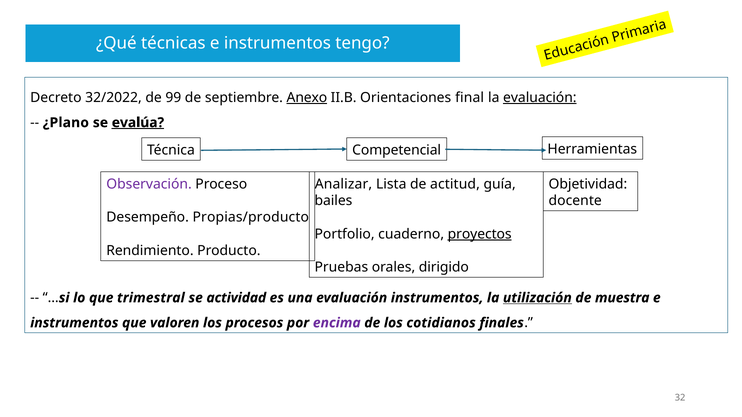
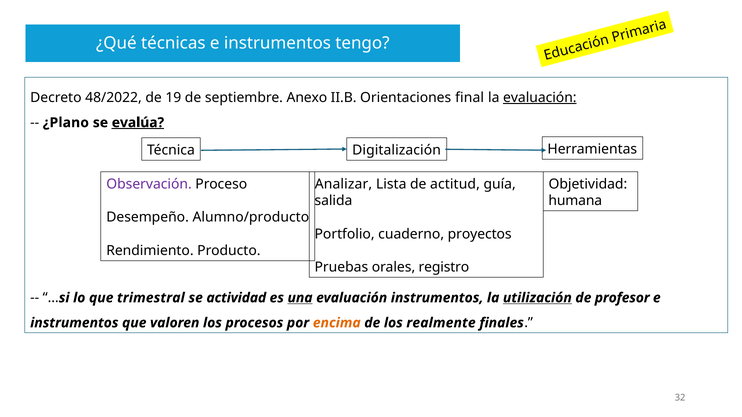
32/2022: 32/2022 -> 48/2022 (113, 98)
99: 99 -> 19 (173, 98)
Anexo underline: present -> none (307, 98)
Competencial: Competencial -> Digitalización (397, 150)
bailes: bailes -> salida (333, 201)
docente: docente -> humana (575, 201)
Propias/producto: Propias/producto -> Alumno/producto (251, 218)
proyectos underline: present -> none (480, 234)
dirigido: dirigido -> registro (444, 268)
una underline: none -> present (300, 298)
muestra: muestra -> profesor (622, 298)
encima colour: purple -> orange (337, 323)
cotidianos: cotidianos -> realmente (441, 323)
